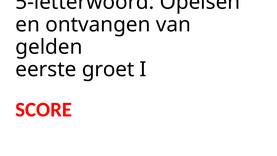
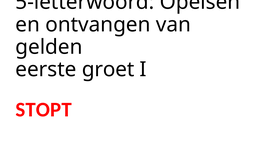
SCORE: SCORE -> STOPT (44, 110)
